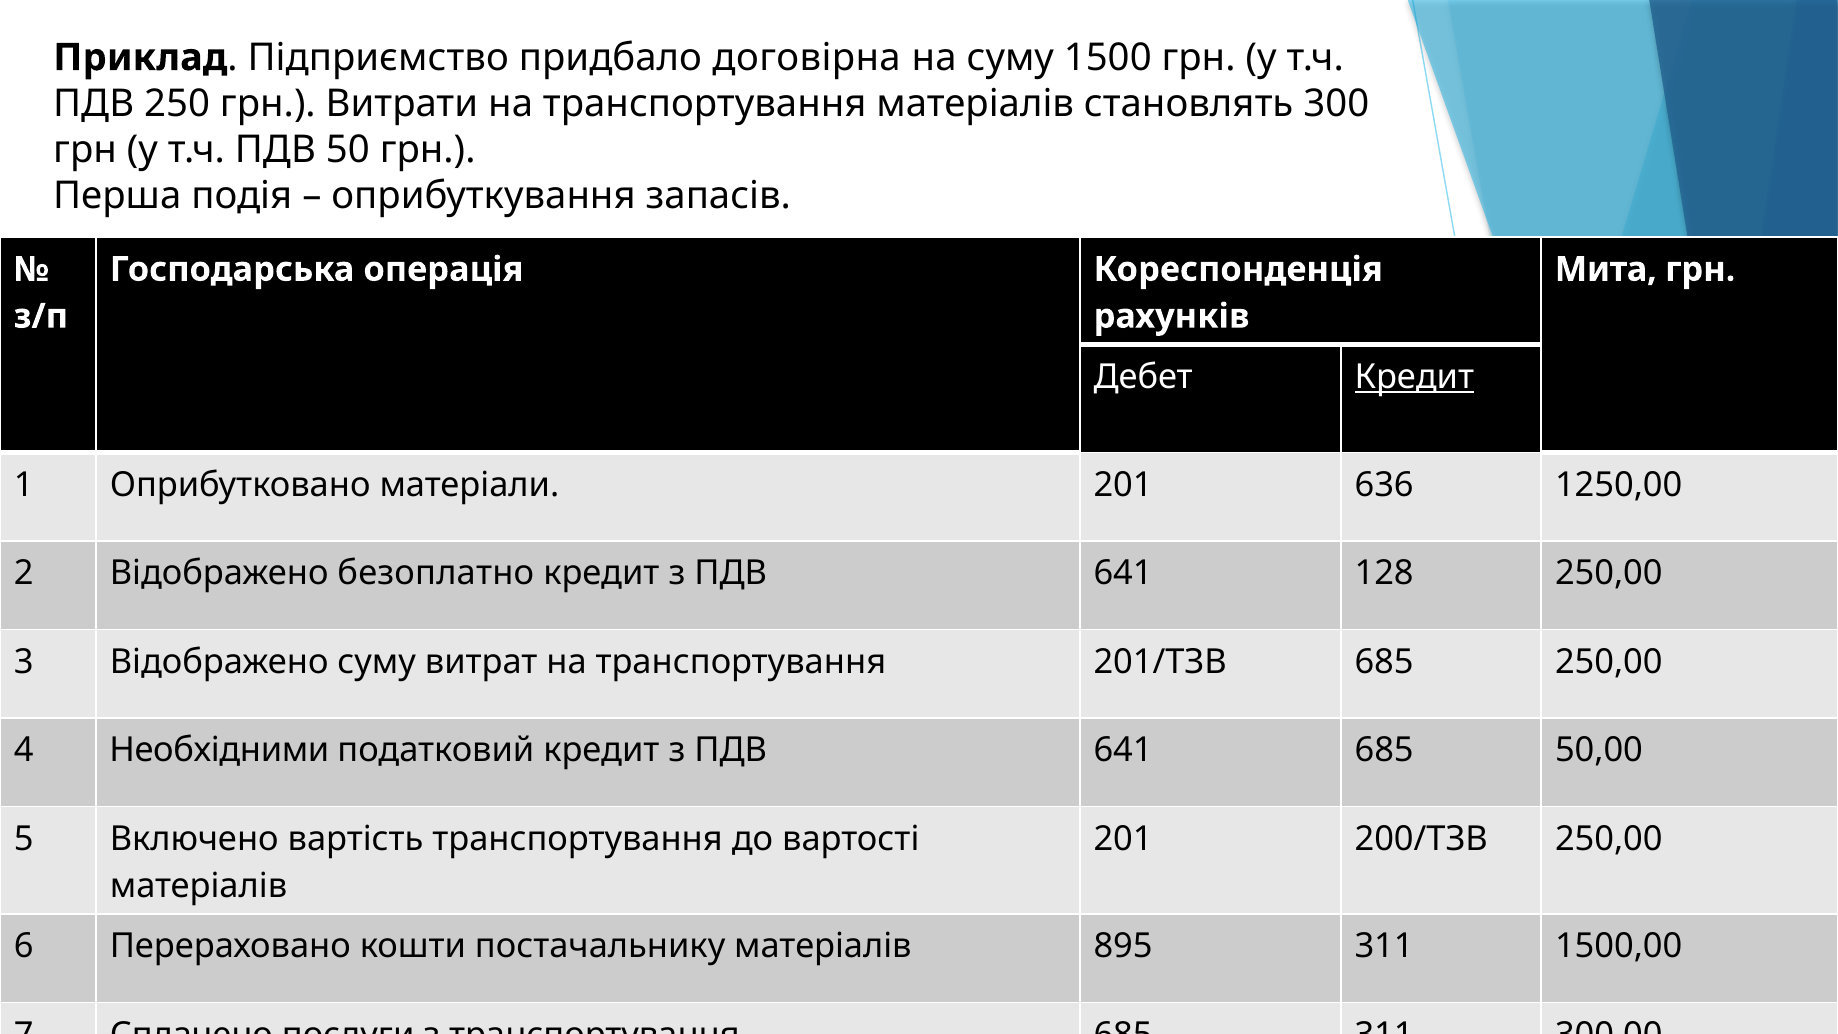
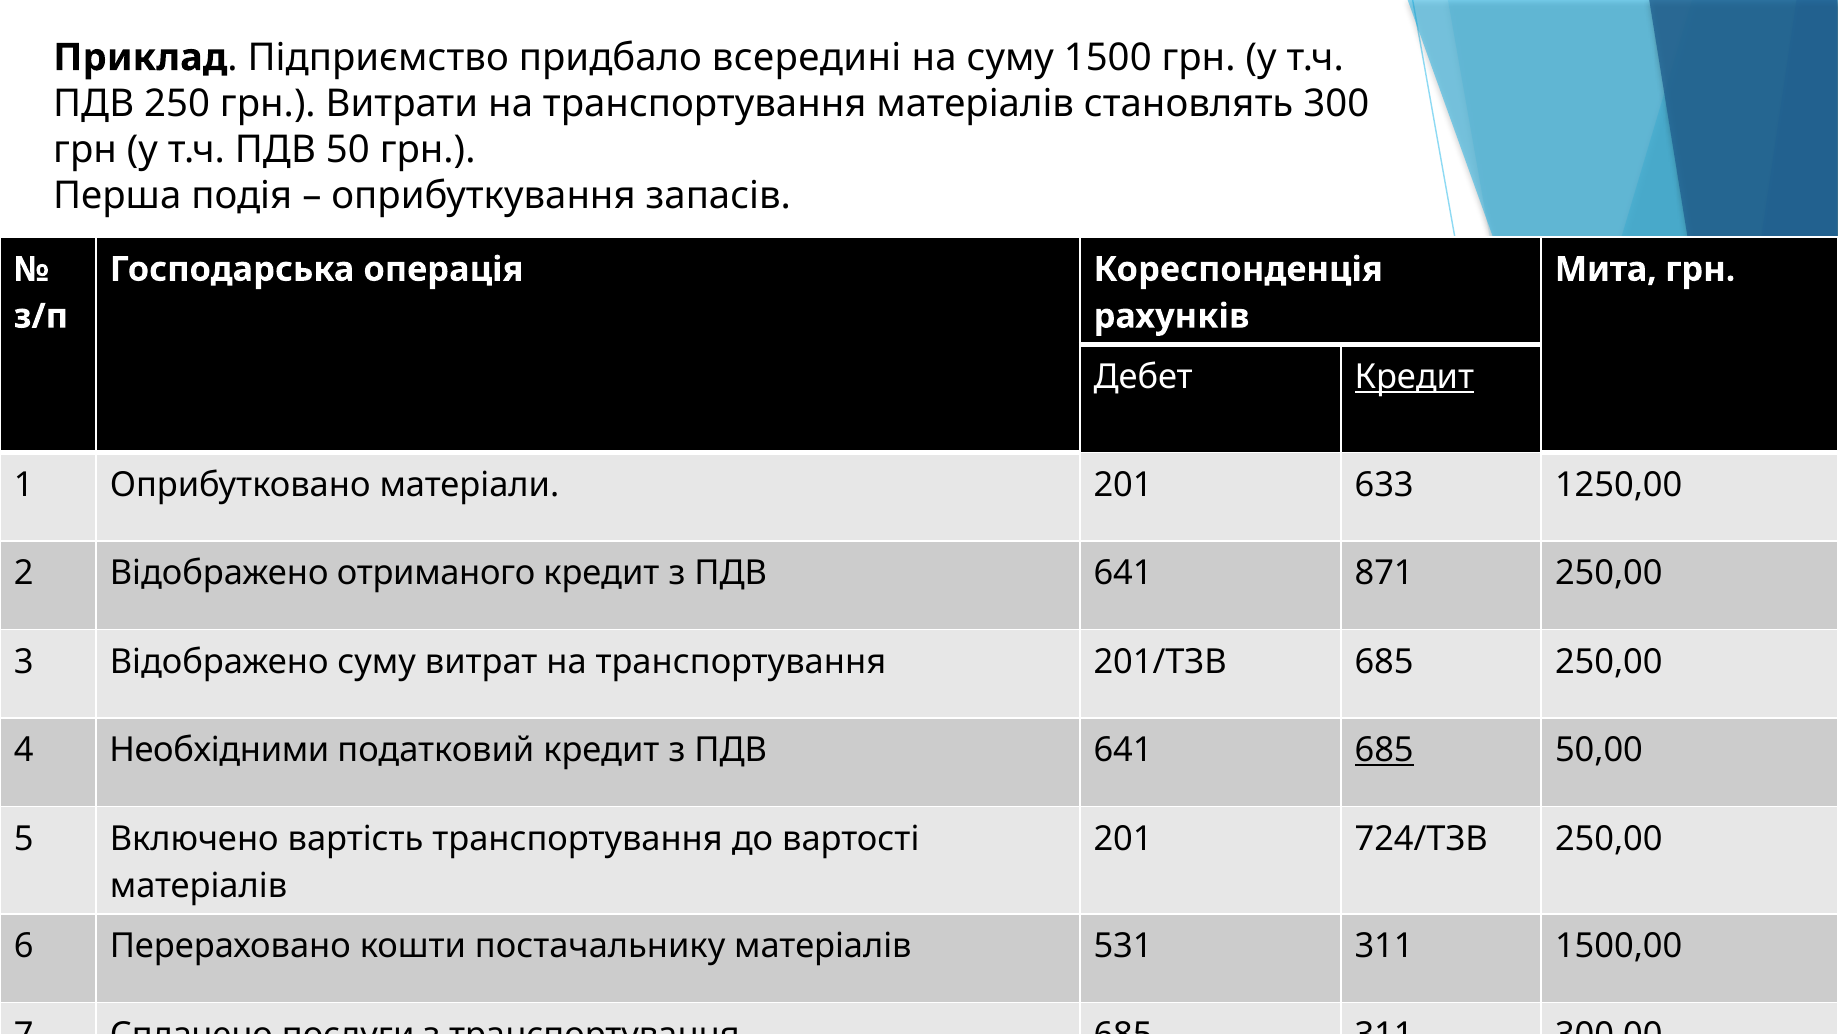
договірна: договірна -> всередині (807, 58)
636: 636 -> 633 (1384, 485)
безоплатно: безоплатно -> отриманого (436, 573)
128: 128 -> 871 (1384, 573)
685 underline: none -> present (1384, 750)
200/ТЗВ: 200/ТЗВ -> 724/ТЗВ (1421, 839)
895: 895 -> 531 (1123, 946)
